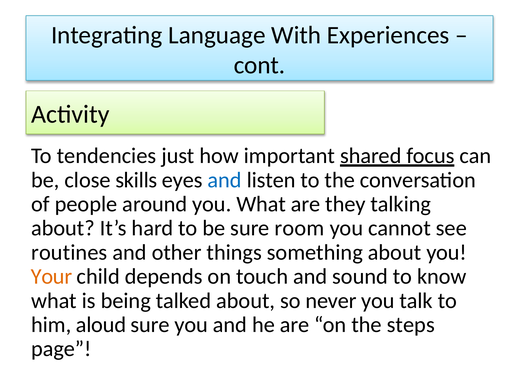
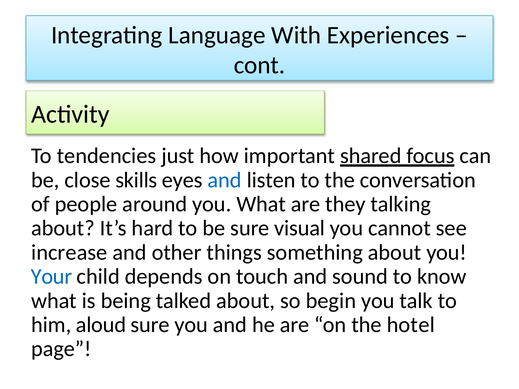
room: room -> visual (300, 228)
routines: routines -> increase (69, 253)
Your colour: orange -> blue (51, 277)
never: never -> begin (331, 301)
steps: steps -> hotel (411, 325)
